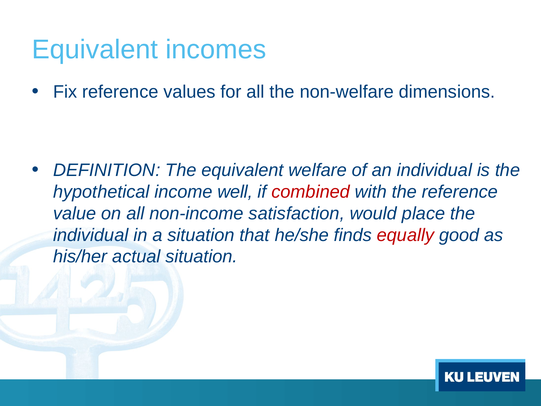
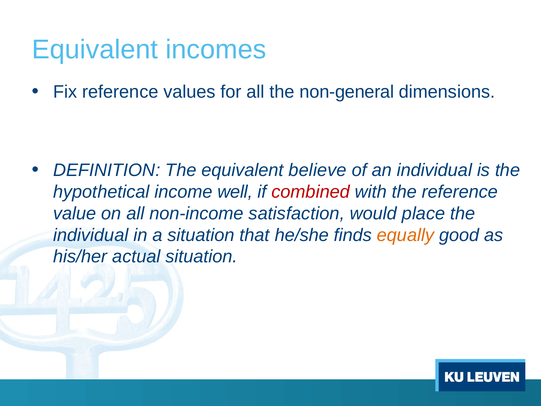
non-welfare: non-welfare -> non-general (347, 92)
welfare: welfare -> believe (318, 170)
equally colour: red -> orange (406, 235)
